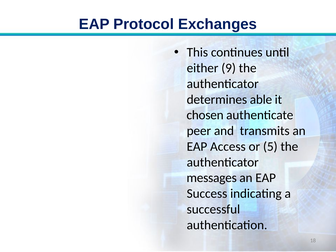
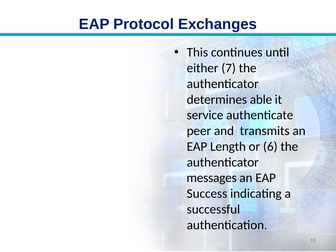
9: 9 -> 7 (229, 68)
chosen: chosen -> service (205, 115)
Access: Access -> Length (228, 147)
5: 5 -> 6 (270, 147)
